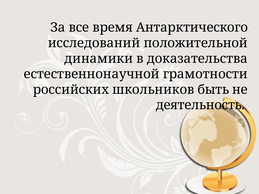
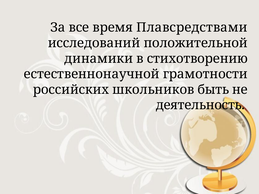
Антарктического: Антарктического -> Плавсредствами (192, 28)
доказательства: доказательства -> стихотворению (197, 59)
